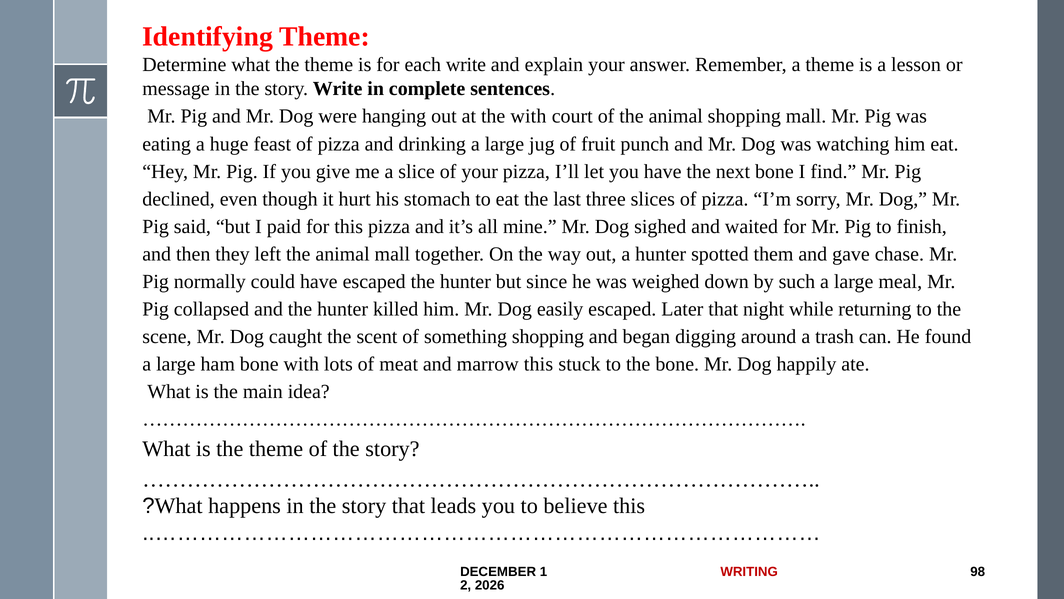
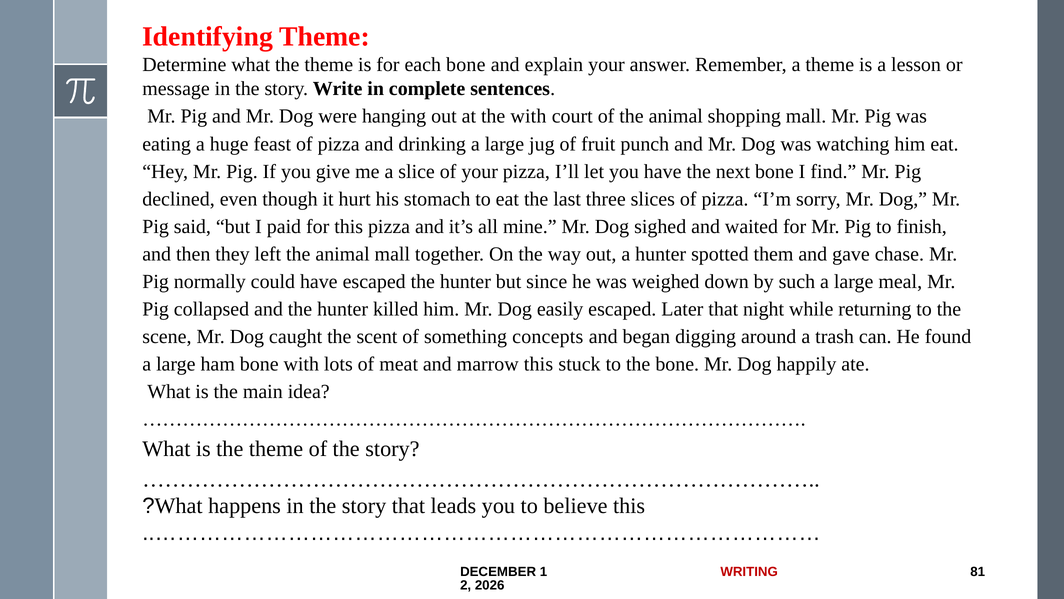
each write: write -> bone (466, 65)
something shopping: shopping -> concepts (548, 336)
98: 98 -> 81 (978, 572)
